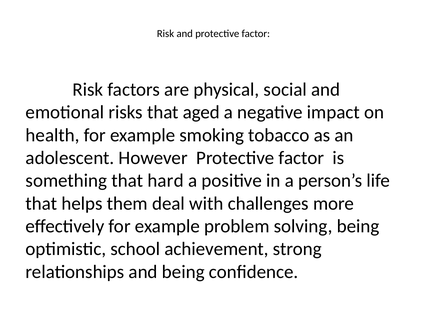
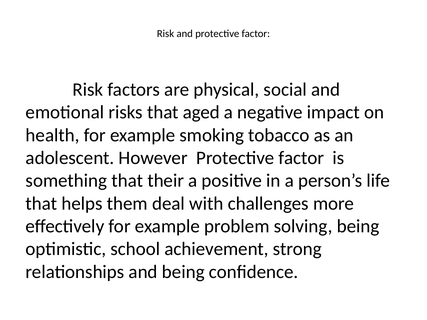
hard: hard -> their (166, 181)
